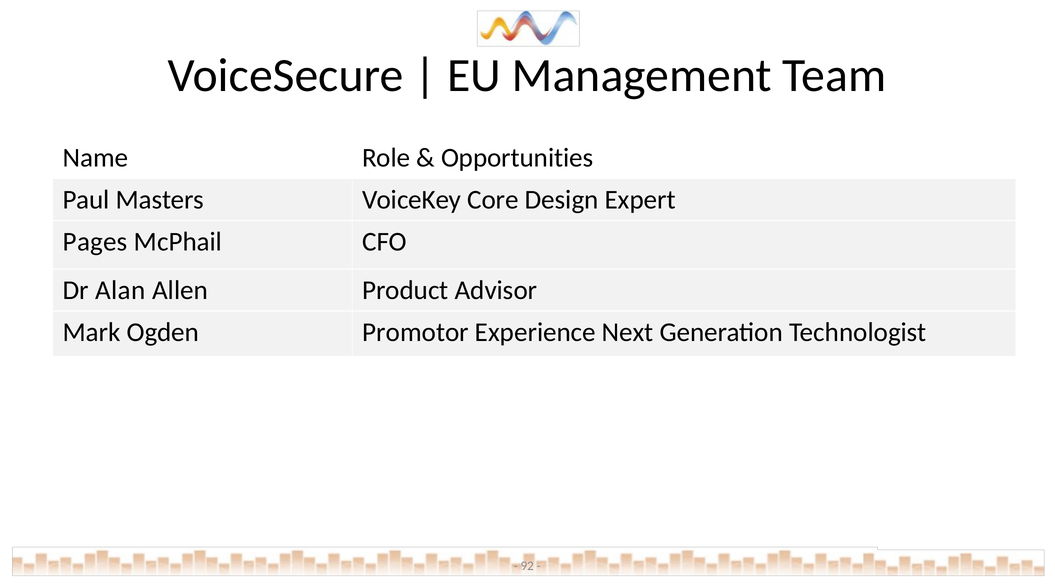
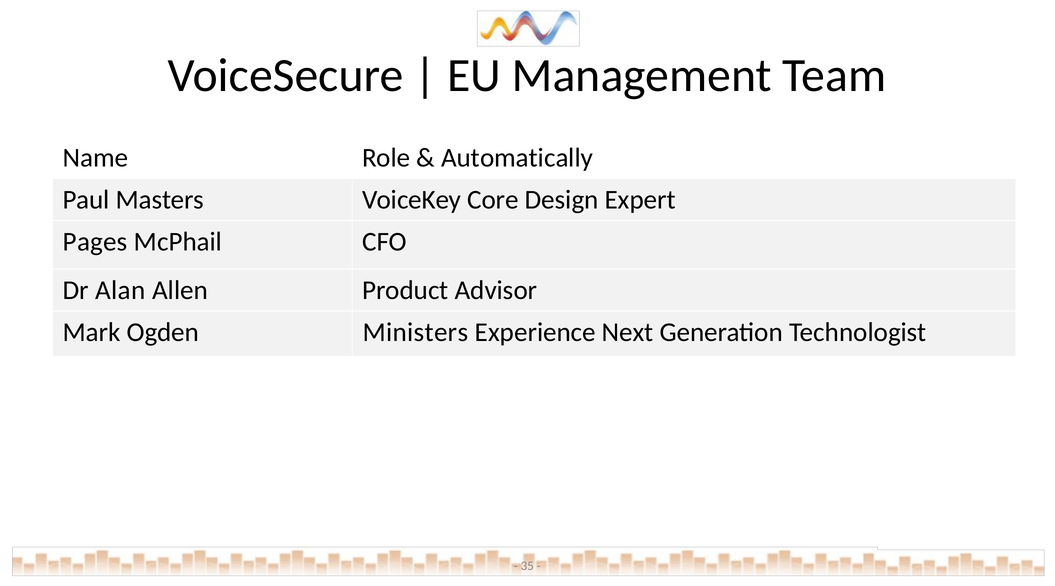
Opportunities: Opportunities -> Automatically (517, 158)
Promotor: Promotor -> Ministers (415, 332)
92: 92 -> 35 (527, 566)
